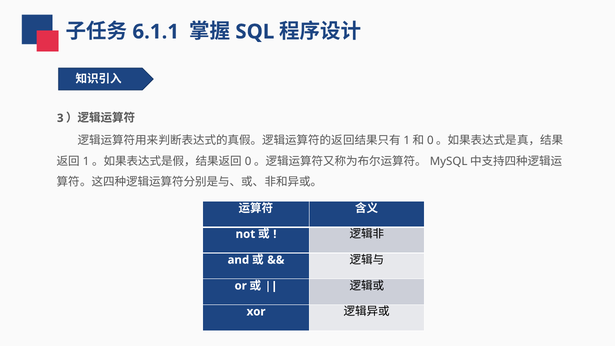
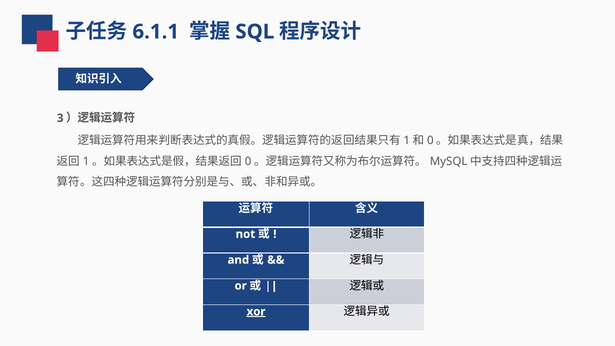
xor underline: none -> present (256, 312)
